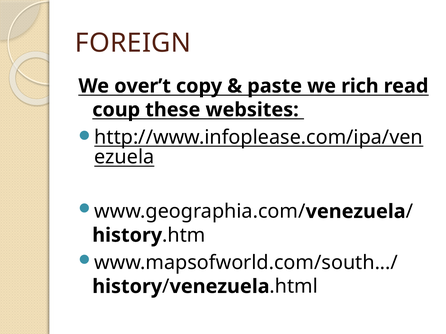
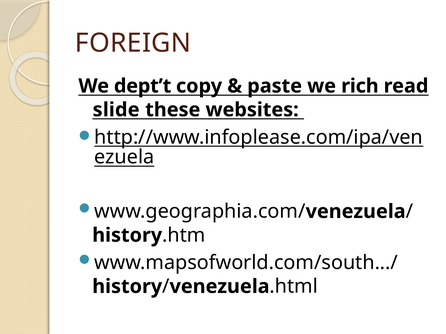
over’t: over’t -> dept’t (143, 86)
coup: coup -> slide (116, 110)
